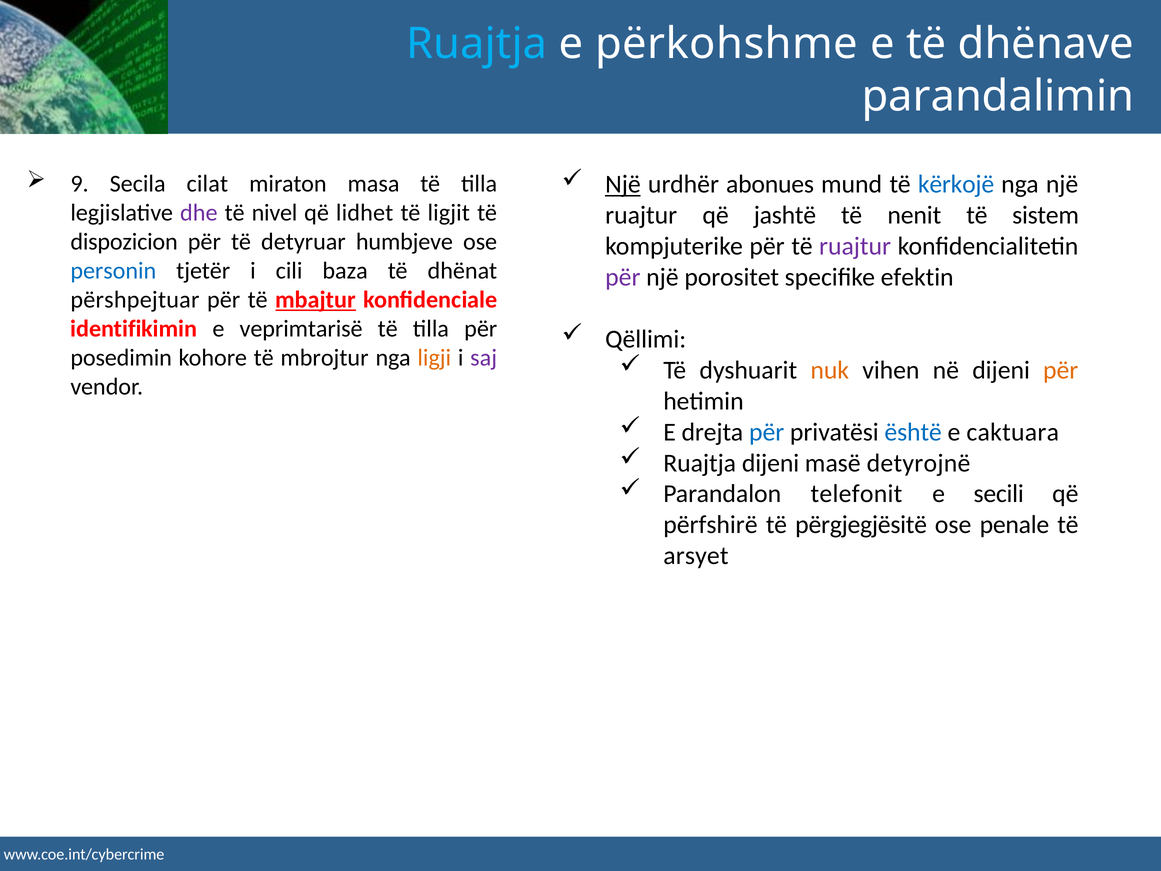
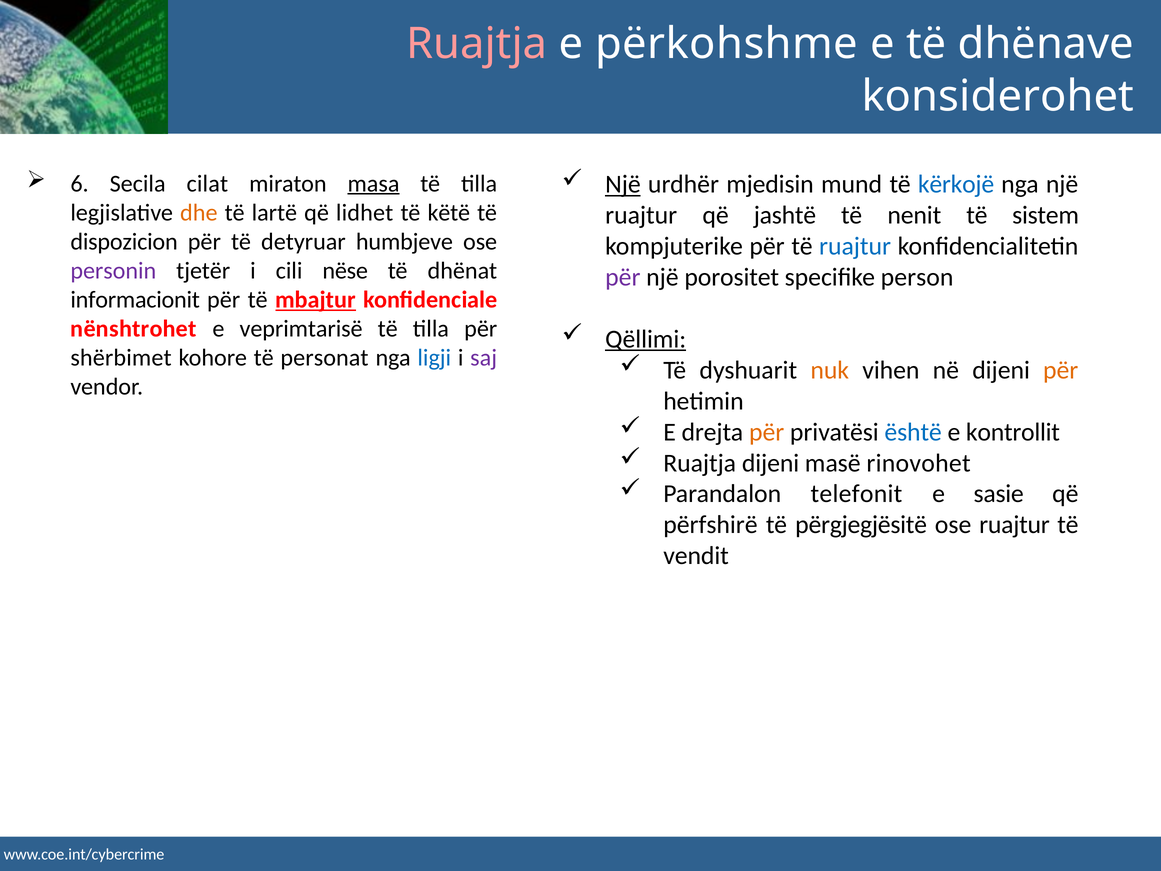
Ruajtja colour: light blue -> pink (477, 44)
parandalimin: parandalimin -> konsiderohet (998, 96)
9: 9 -> 6 (80, 183)
masa underline: none -> present (374, 183)
abonues: abonues -> mjedisin (770, 184)
dhe colour: purple -> orange (199, 213)
nivel: nivel -> lartë (274, 213)
ligjit: ligjit -> këtë (449, 213)
ruajtur colour: purple -> blue (855, 246)
personin colour: blue -> purple (113, 271)
baza: baza -> nëse (345, 271)
efektin: efektin -> person (917, 277)
përshpejtuar: përshpejtuar -> informacionit (135, 300)
identifikimin: identifikimin -> nënshtrohet (134, 329)
Qëllimi underline: none -> present (646, 339)
posedimin: posedimin -> shërbimet (121, 358)
mbrojtur: mbrojtur -> personat (325, 358)
ligji colour: orange -> blue (434, 358)
për colour: blue -> orange (767, 432)
caktuara: caktuara -> kontrollit (1013, 432)
detyrojnë: detyrojnë -> rinovohet (919, 463)
secili: secili -> sasie (999, 494)
ose penale: penale -> ruajtur (1014, 525)
arsyet: arsyet -> vendit (696, 556)
